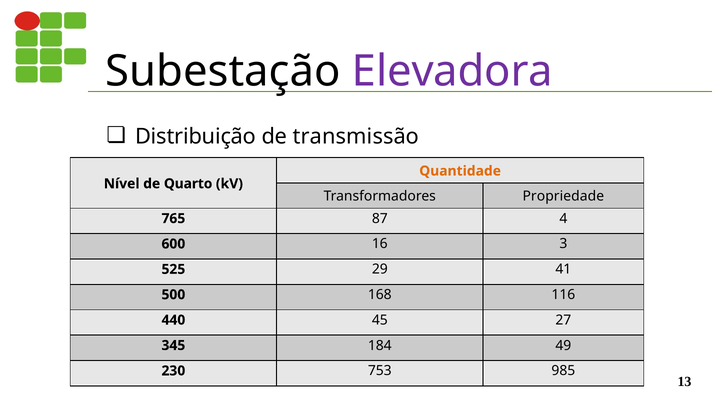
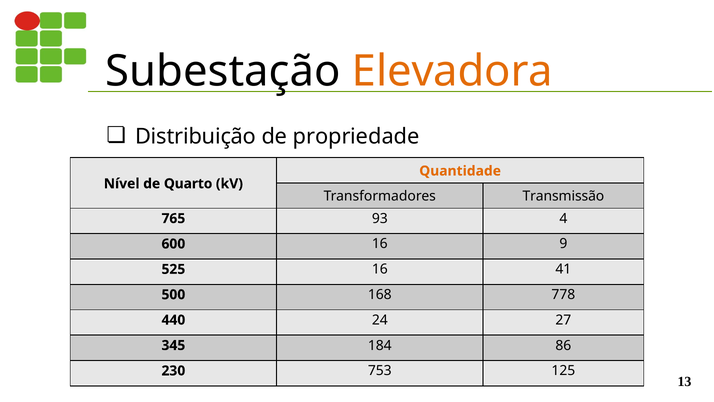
Elevadora colour: purple -> orange (452, 71)
transmissão: transmissão -> propriedade (356, 136)
Propriedade: Propriedade -> Transmissão (563, 196)
87: 87 -> 93 (380, 218)
3: 3 -> 9 (563, 244)
525 29: 29 -> 16 (380, 269)
116: 116 -> 778 (563, 294)
45: 45 -> 24 (380, 320)
49: 49 -> 86 (563, 345)
985: 985 -> 125 (563, 370)
